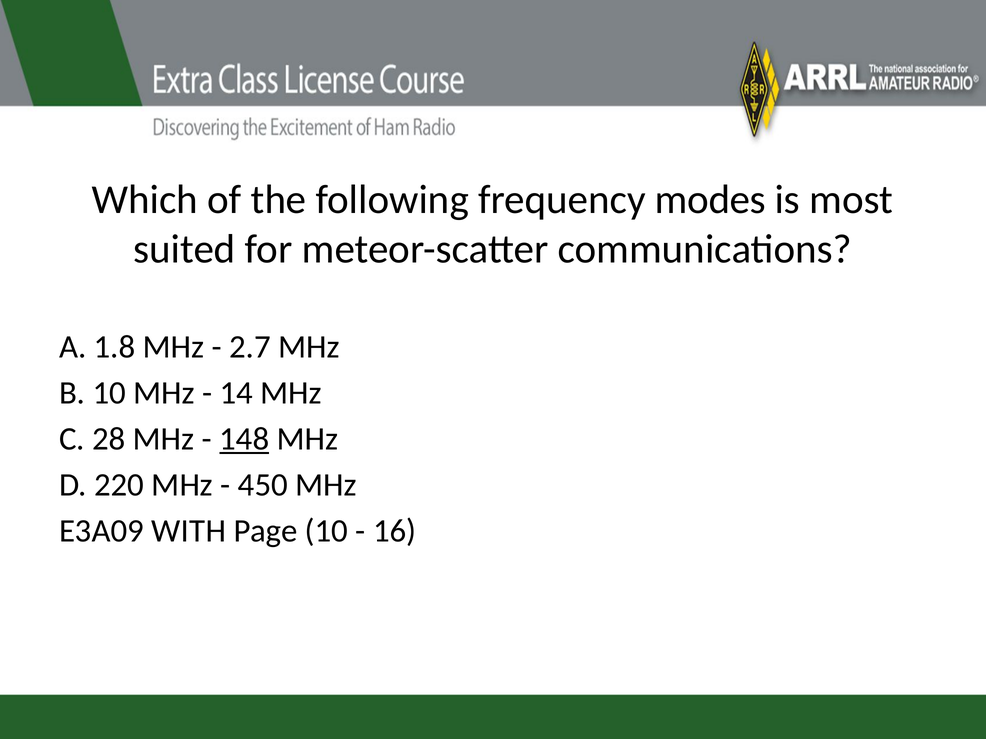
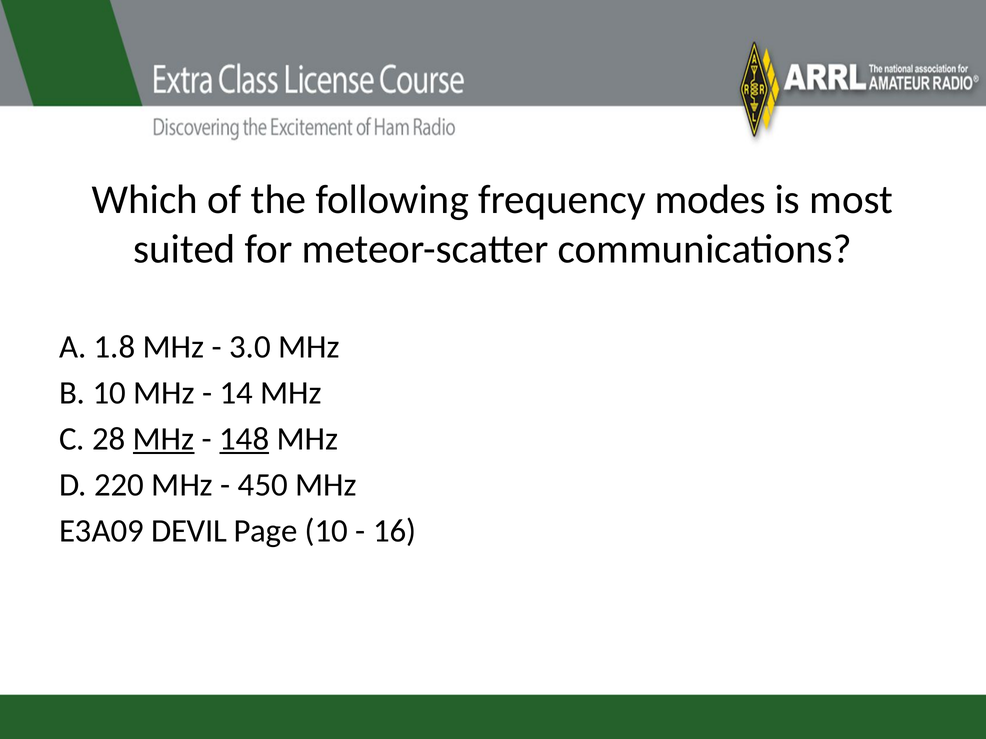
2.7: 2.7 -> 3.0 (250, 347)
MHz underline: none -> present (164, 439)
WITH: WITH -> DEVIL (189, 531)
